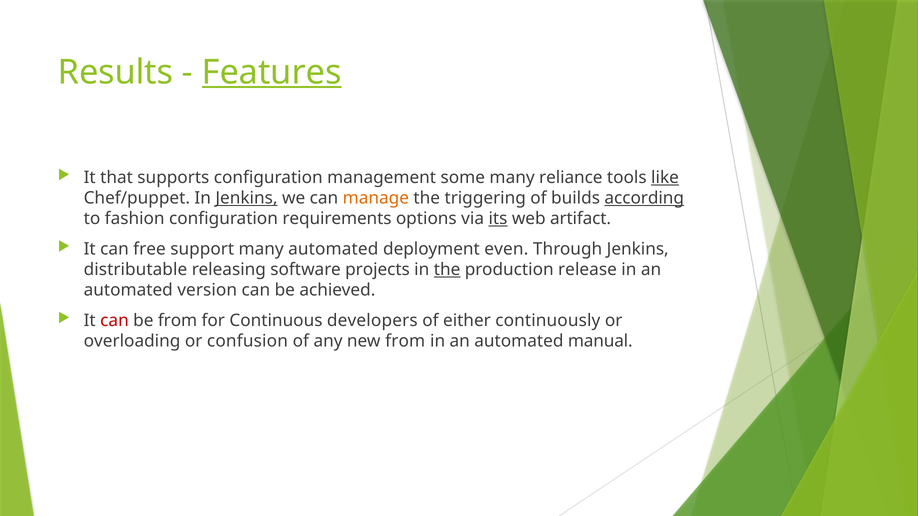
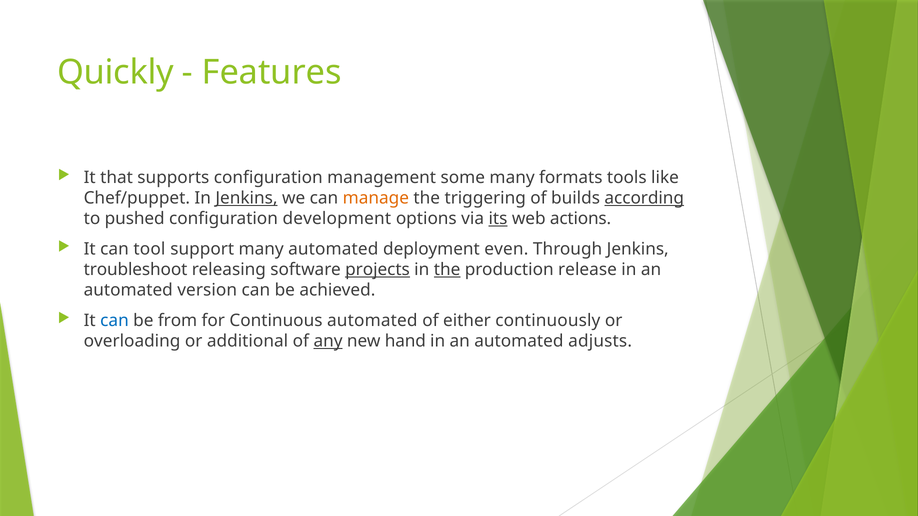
Results: Results -> Quickly (116, 72)
Features underline: present -> none (272, 72)
reliance: reliance -> formats (571, 178)
like underline: present -> none (665, 178)
fashion: fashion -> pushed (135, 219)
requirements: requirements -> development (337, 219)
artifact: artifact -> actions (581, 219)
free: free -> tool (149, 249)
distributable: distributable -> troubleshoot (136, 270)
projects underline: none -> present (378, 270)
can colour: red -> blue (114, 321)
Continuous developers: developers -> automated (372, 321)
confusion: confusion -> additional (248, 341)
any underline: none -> present (328, 341)
new from: from -> hand (405, 341)
manual: manual -> adjusts (600, 341)
